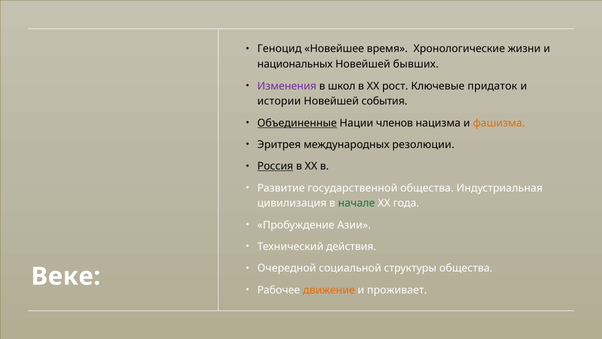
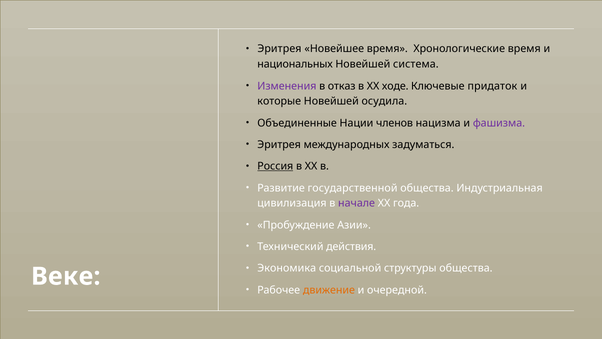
Геноцид: Геноцид -> Эритрея (279, 49)
Хронологические жизни: жизни -> время (524, 49)
бывших: бывших -> система (416, 64)
школ: школ -> отказ (342, 86)
рост: рост -> ходе (395, 86)
истории: истории -> которые (279, 101)
события: события -> осудила (384, 101)
Объединенные underline: present -> none (297, 123)
фашизма colour: orange -> purple (499, 123)
резолюции: резолюции -> задуматься (423, 145)
начале colour: green -> purple (357, 203)
Очередной: Очередной -> Экономика (287, 268)
проживает: проживает -> очередной (397, 290)
